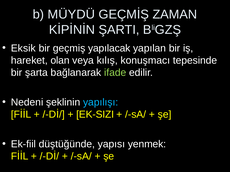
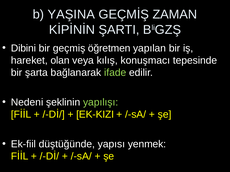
MÜYDÜ: MÜYDÜ -> YAŞINA (71, 15)
Eksik: Eksik -> Dibini (23, 48)
yapılacak: yapılacak -> öğretmen (109, 48)
yapılışı colour: light blue -> light green (101, 102)
EK-SIZI: EK-SIZI -> EK-KIZI (95, 115)
